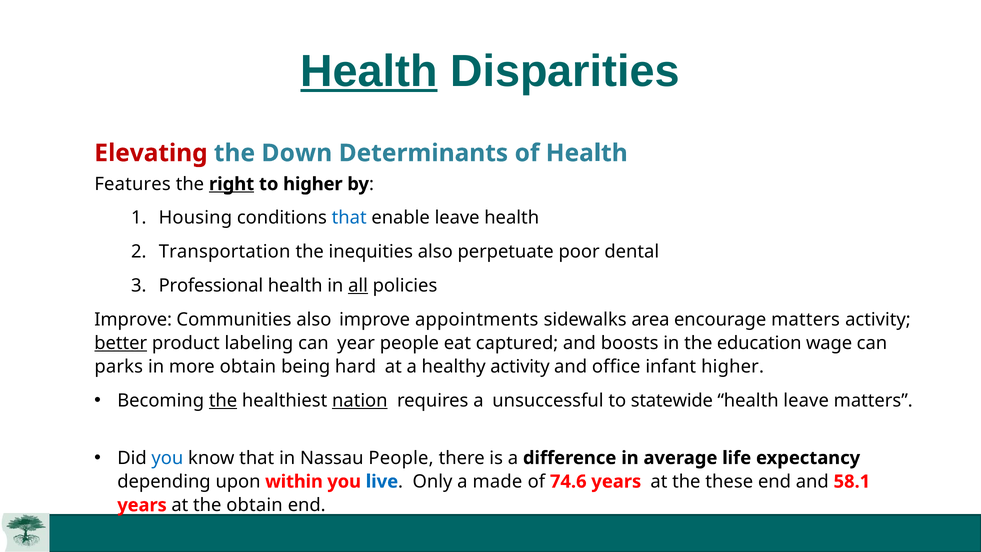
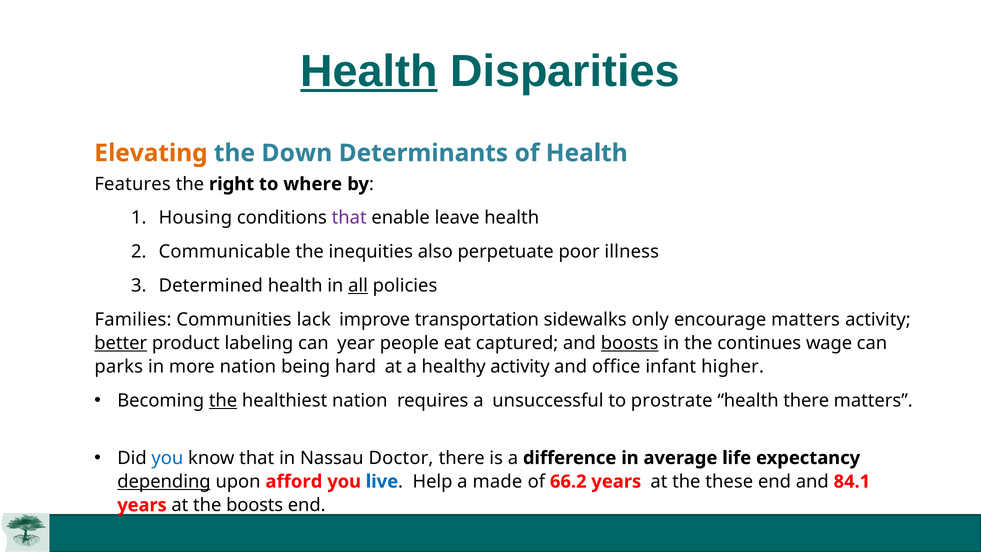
Elevating colour: red -> orange (151, 153)
right underline: present -> none (232, 184)
to higher: higher -> where (313, 184)
that colour: blue -> purple (349, 218)
Transportation: Transportation -> Communicable (225, 252)
dental: dental -> illness (632, 252)
Professional: Professional -> Determined (211, 286)
Improve: Improve -> Families (133, 319)
Communities also: also -> lack (314, 319)
appointments: appointments -> transportation (477, 319)
area: area -> only (650, 319)
boosts underline: none -> present (630, 343)
education: education -> continues (759, 343)
more obtain: obtain -> nation (248, 367)
nation underline: present -> none (360, 400)
statewide: statewide -> prostrate (672, 400)
health leave: leave -> there (806, 400)
Nassau People: People -> Doctor (401, 458)
depending underline: none -> present (164, 481)
within: within -> afford (294, 481)
Only: Only -> Help (433, 481)
74.6: 74.6 -> 66.2 (568, 481)
58.1: 58.1 -> 84.1 (852, 481)
the obtain: obtain -> boosts (255, 505)
